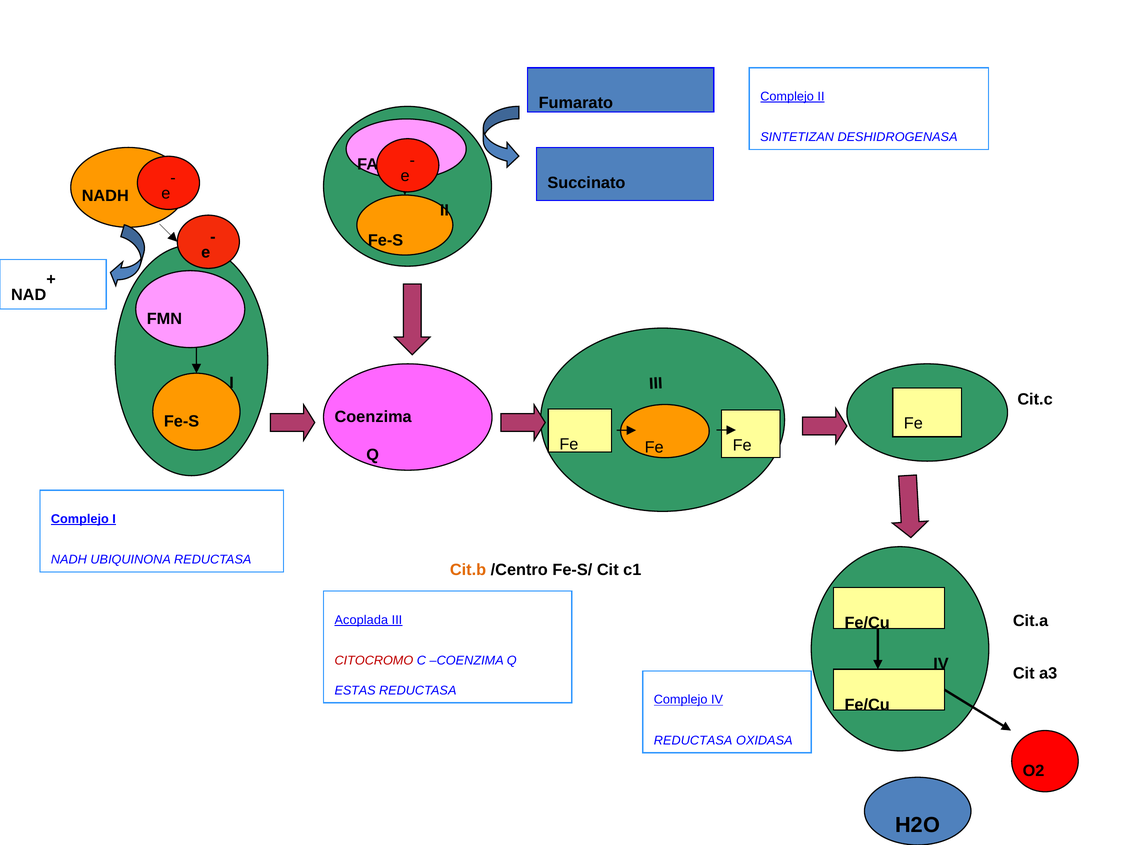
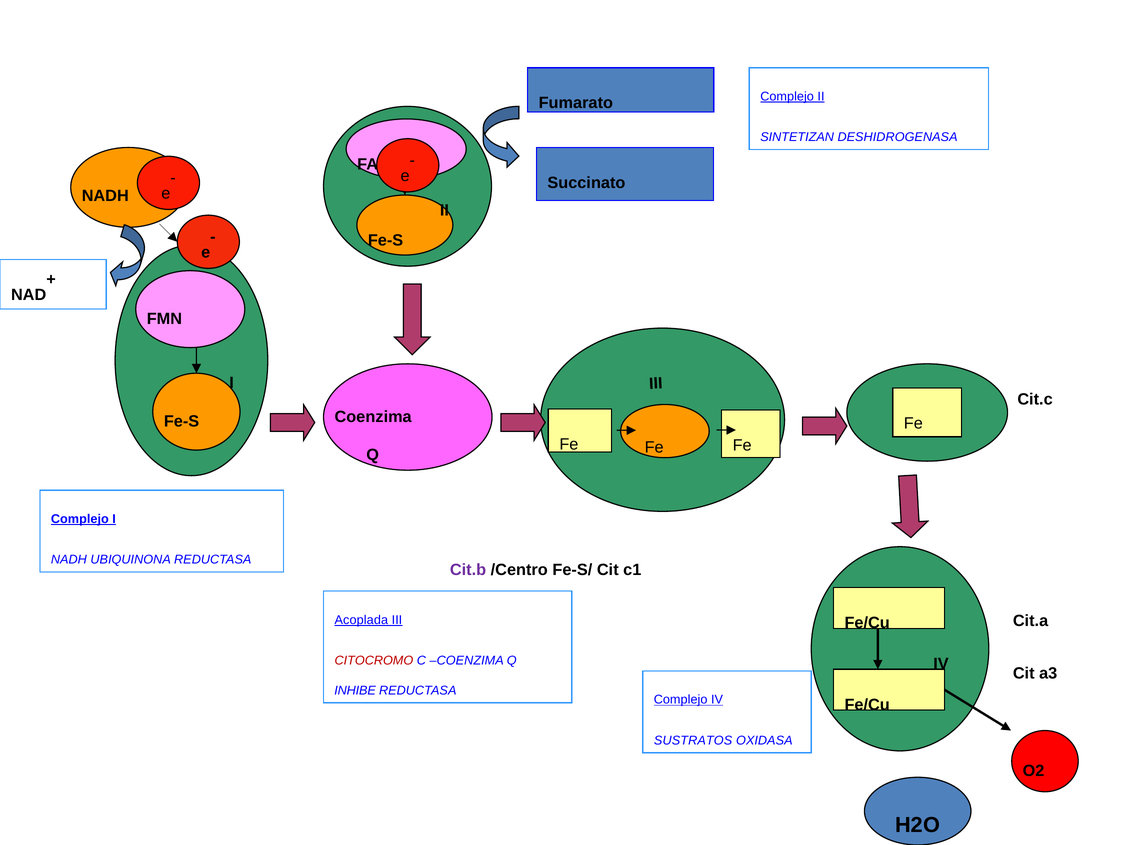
Cit.b colour: orange -> purple (468, 569)
ESTAS: ESTAS -> INHIBE (355, 690)
REDUCTASA: REDUCTASA -> SUSTRATOS (693, 740)
